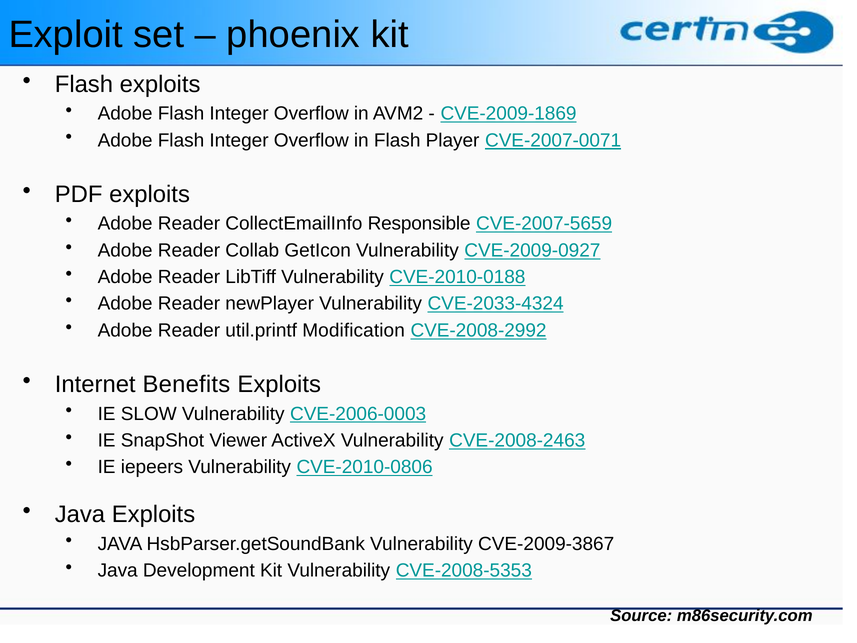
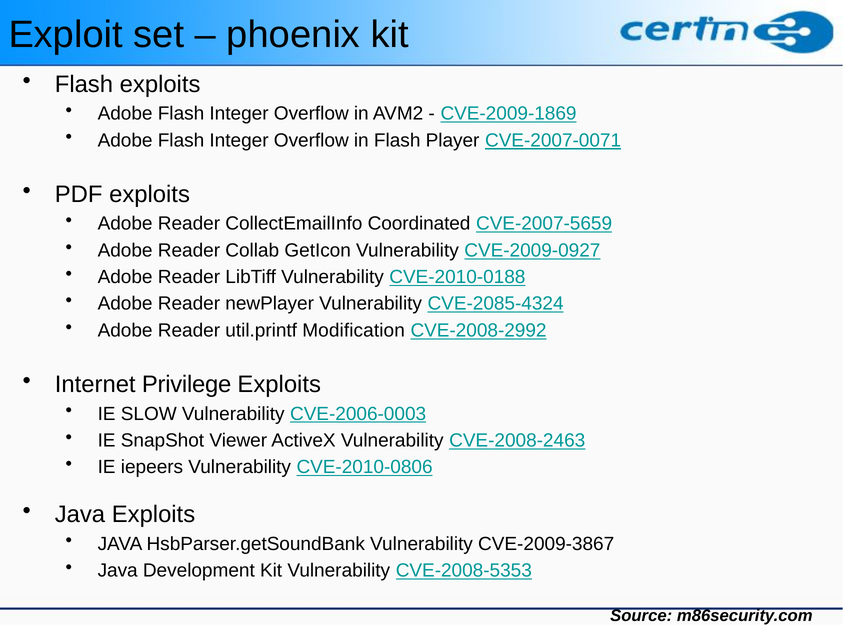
Responsible: Responsible -> Coordinated (419, 224)
CVE-2033-4324: CVE-2033-4324 -> CVE-2085-4324 (496, 304)
Benefits: Benefits -> Privilege (187, 384)
